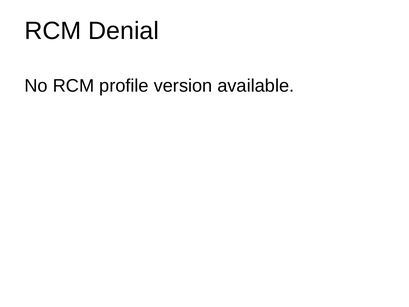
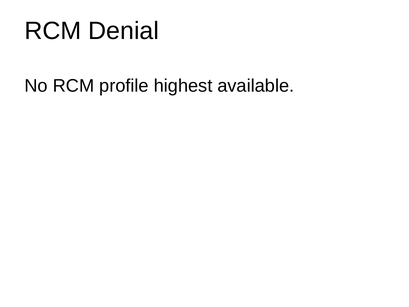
version: version -> highest (183, 86)
